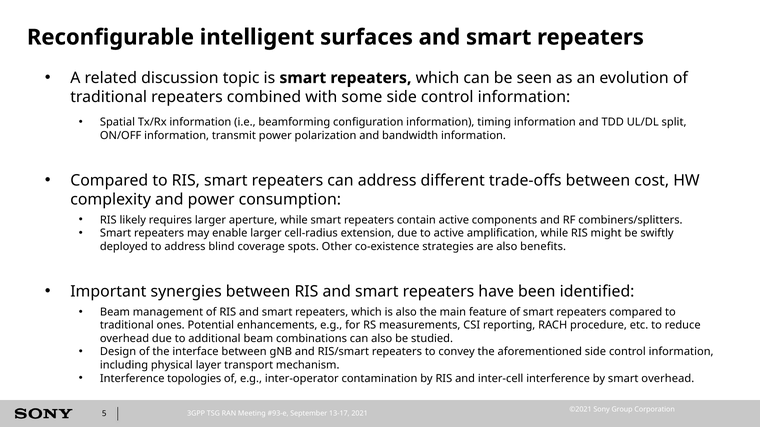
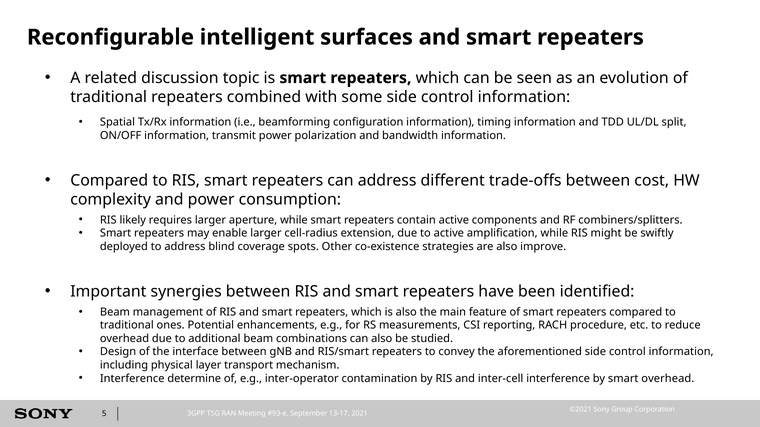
benefits: benefits -> improve (543, 247)
topologies: topologies -> determine (194, 379)
